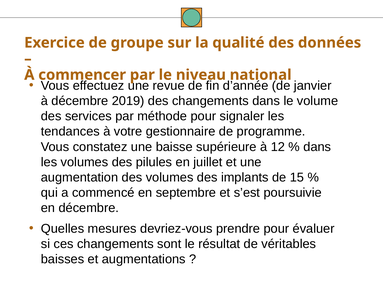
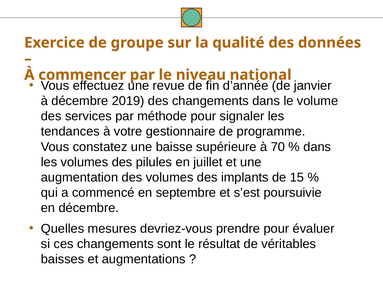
12: 12 -> 70 (278, 147)
